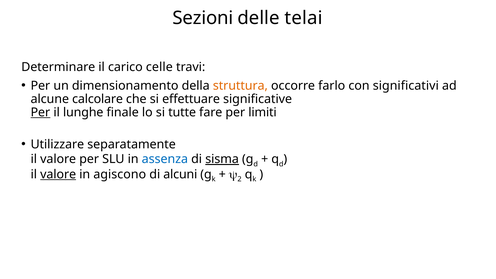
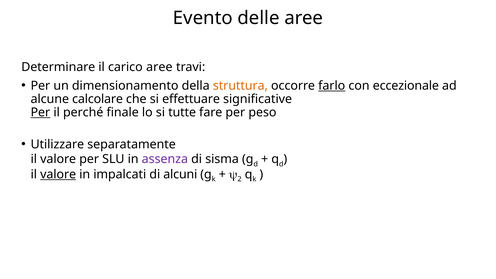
Sezioni: Sezioni -> Evento (203, 18)
delle telai: telai -> aree (304, 18)
carico celle: celle -> aree (159, 67)
farlo underline: none -> present (332, 86)
significativi: significativi -> eccezionale (406, 86)
lunghe: lunghe -> perché (83, 112)
limiti: limiti -> peso (262, 112)
assenza colour: blue -> purple (165, 159)
sisma underline: present -> none (222, 159)
agiscono: agiscono -> impalcati (120, 174)
